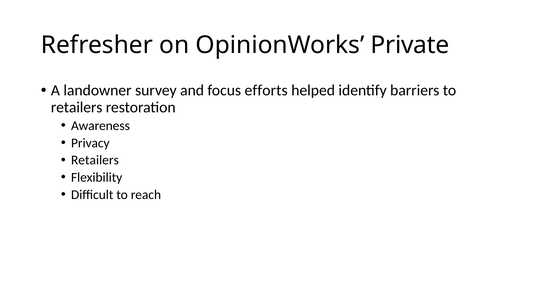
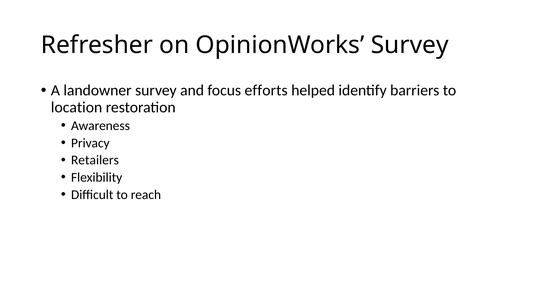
OpinionWorks Private: Private -> Survey (410, 45)
retailers: retailers -> location (77, 108)
